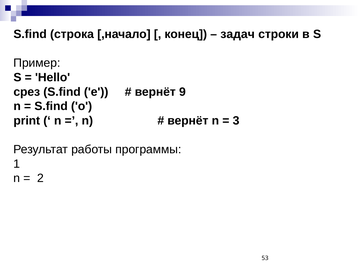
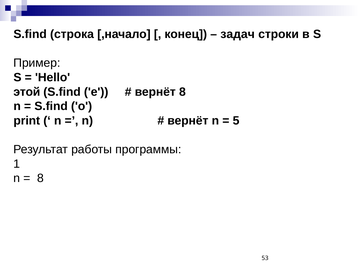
срез: срез -> этой (27, 92)
вернёт 9: 9 -> 8 (182, 92)
3: 3 -> 5 (236, 121)
2: 2 -> 8 (40, 178)
